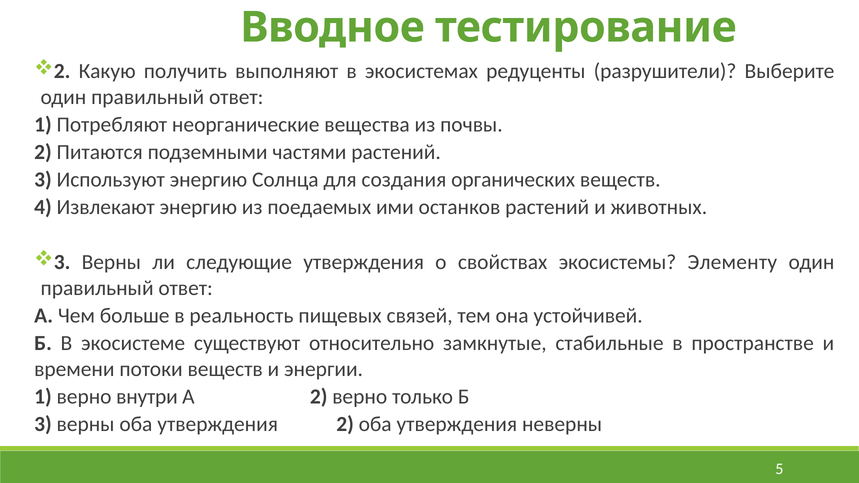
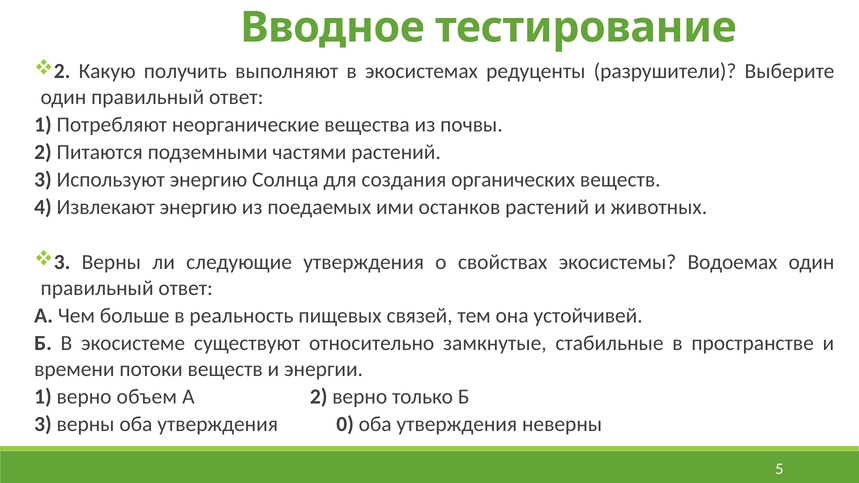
Элементу: Элементу -> Водоемах (733, 262)
внутри: внутри -> объем (147, 397)
утверждения 2: 2 -> 0 (345, 424)
